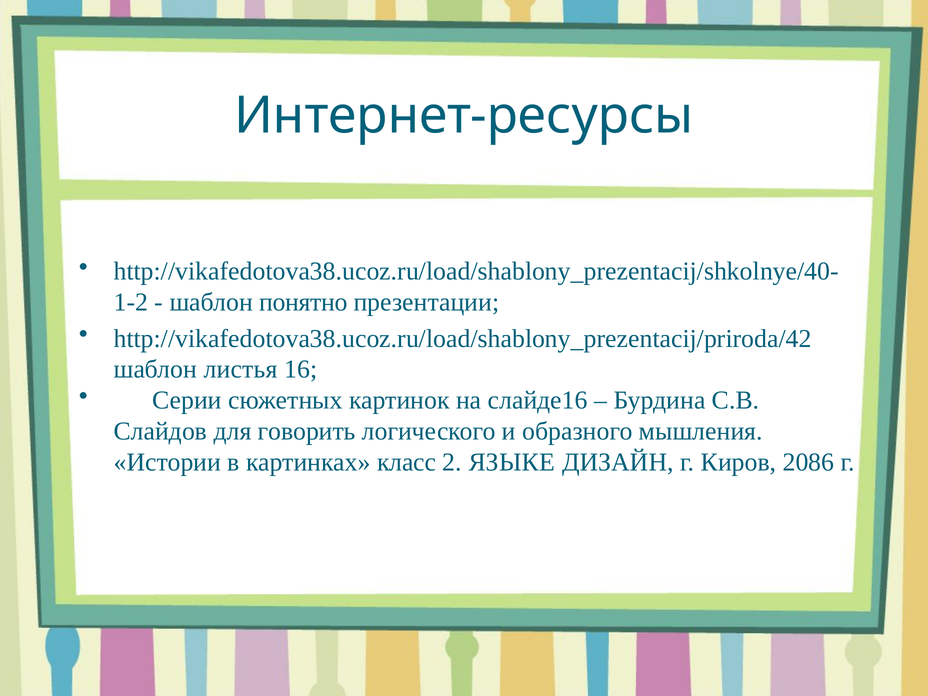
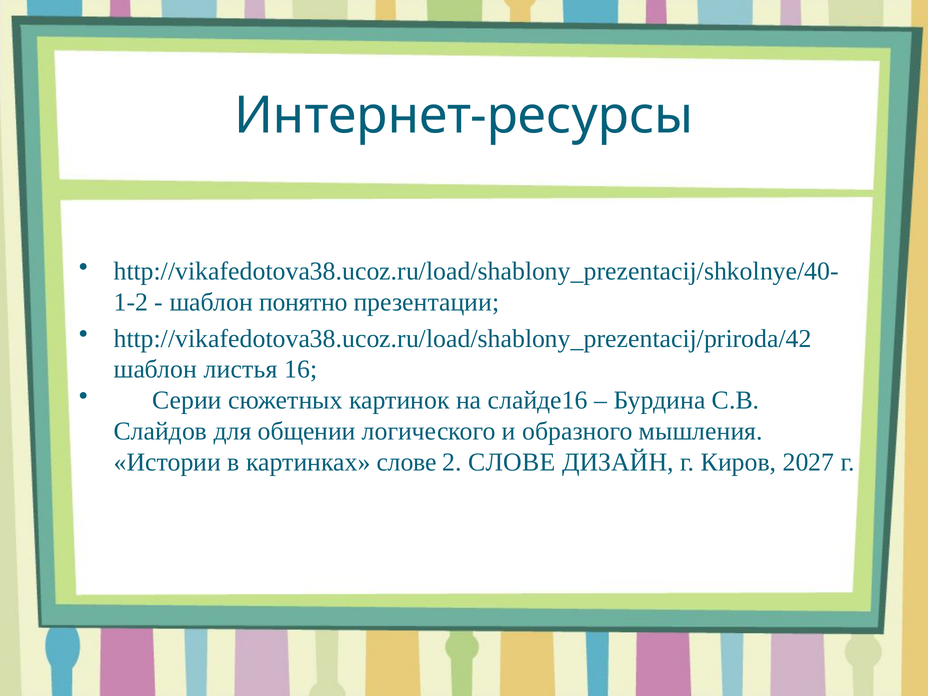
говорить: говорить -> общении (307, 431)
картинках класс: класс -> слове (407, 462)
2 ЯЗЫКЕ: ЯЗЫКЕ -> СЛОВЕ (512, 462)
2086: 2086 -> 2027 (808, 462)
